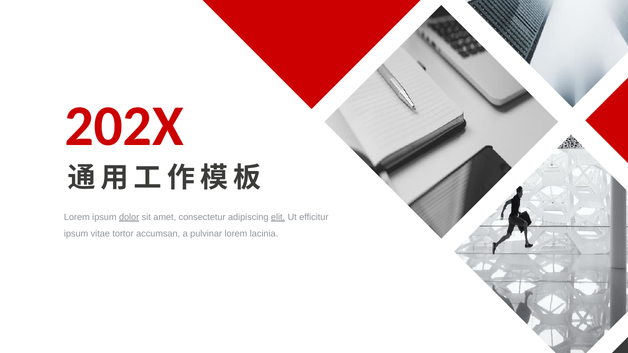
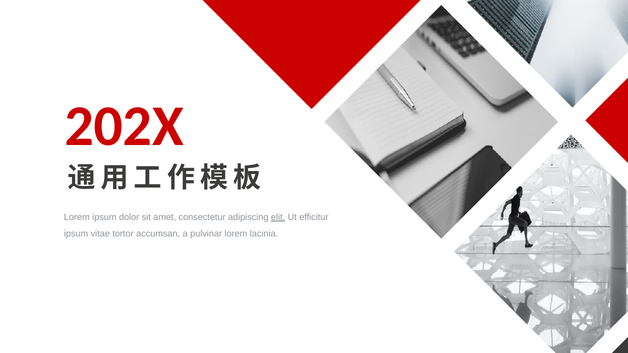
dolor underline: present -> none (129, 217)
